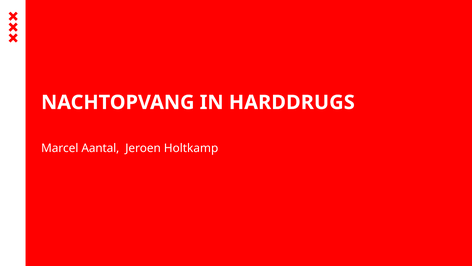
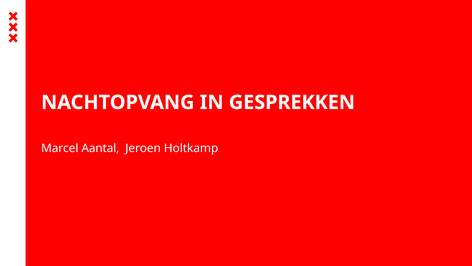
HARDDRUGS: HARDDRUGS -> GESPREKKEN (292, 102)
